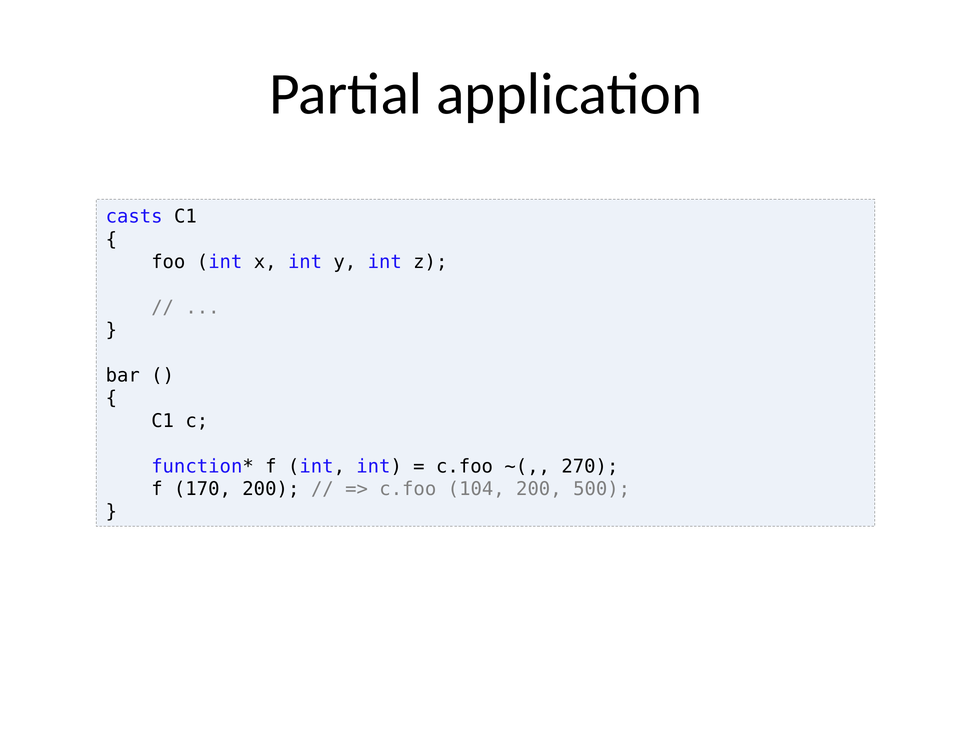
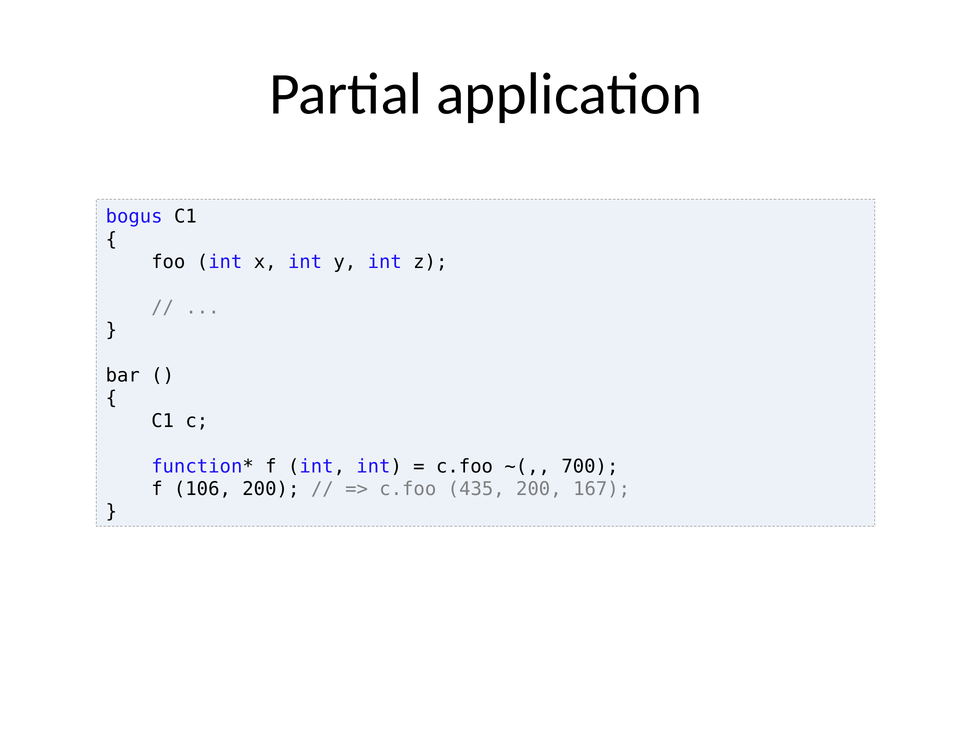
casts: casts -> bogus (134, 217)
270: 270 -> 700 (590, 466)
170: 170 -> 106 (202, 489)
104: 104 -> 435 (476, 489)
500: 500 -> 167 (602, 489)
